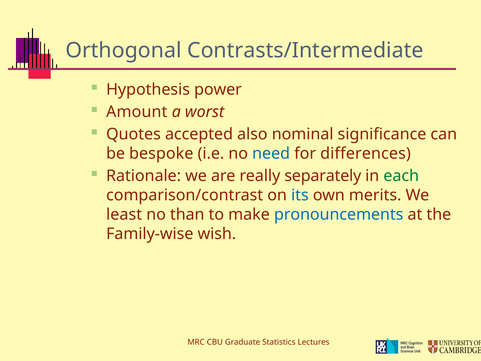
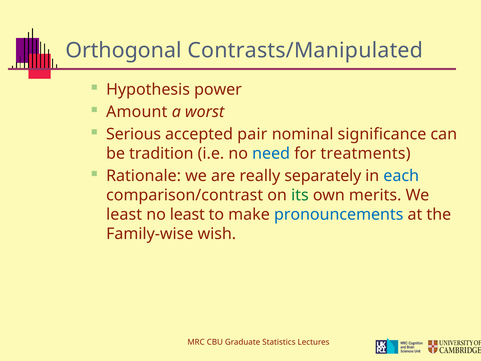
Contrasts/Intermediate: Contrasts/Intermediate -> Contrasts/Manipulated (305, 50)
Quotes: Quotes -> Serious (134, 134)
also: also -> pair (252, 134)
bespoke: bespoke -> tradition (161, 153)
differences: differences -> treatments (366, 153)
each colour: green -> blue (401, 176)
its colour: blue -> green (300, 195)
no than: than -> least (187, 214)
